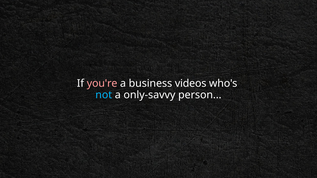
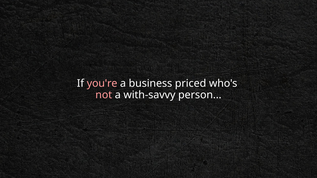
videos: videos -> priced (191, 84)
not colour: light blue -> pink (104, 95)
only-savvy: only-savvy -> with-savvy (149, 95)
